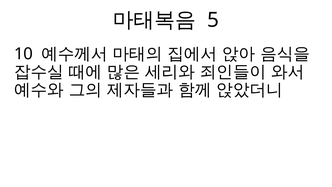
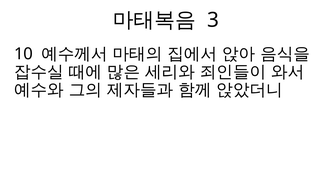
5: 5 -> 3 (213, 20)
